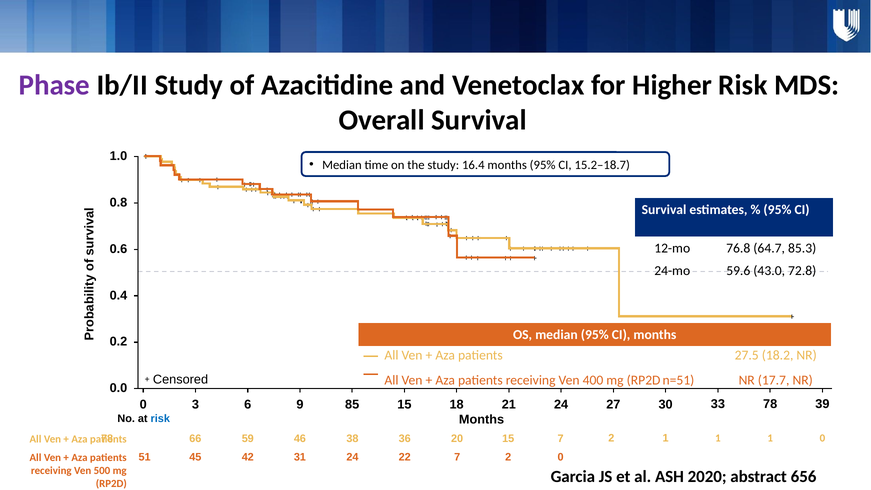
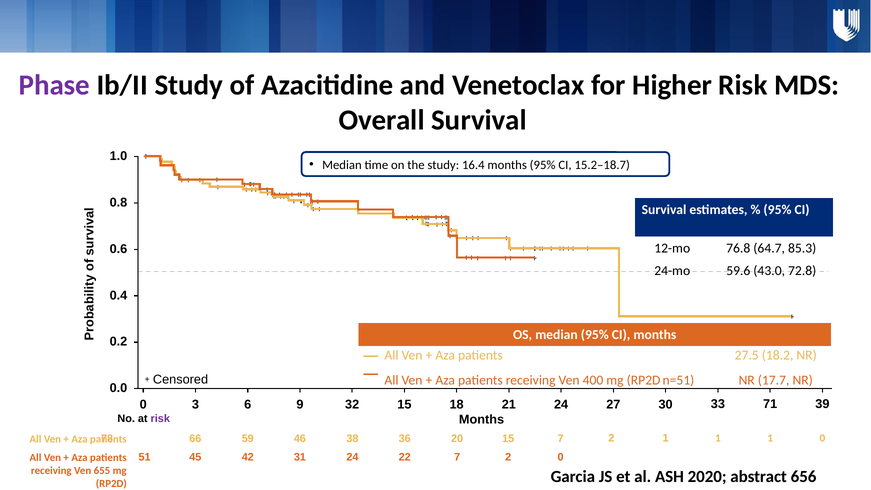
85: 85 -> 32 (352, 404)
33 78: 78 -> 71 (770, 404)
risk colour: blue -> purple (160, 419)
500: 500 -> 655 (102, 471)
